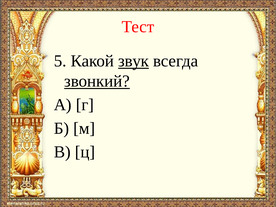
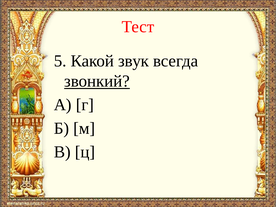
звук underline: present -> none (134, 61)
